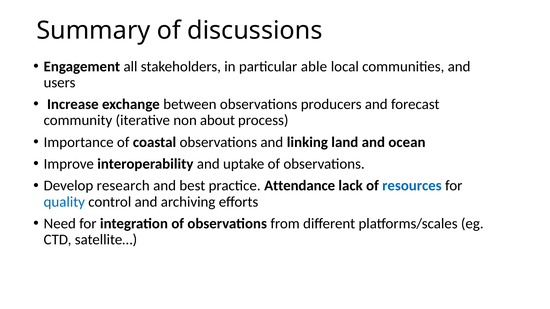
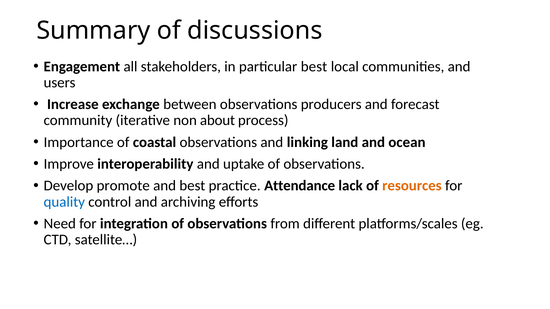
particular able: able -> best (314, 67)
research: research -> promote (123, 186)
resources colour: blue -> orange (412, 186)
